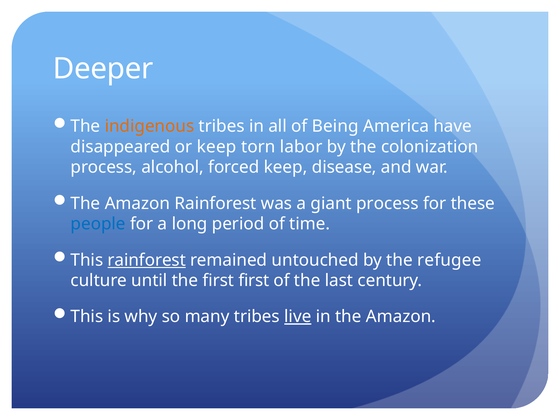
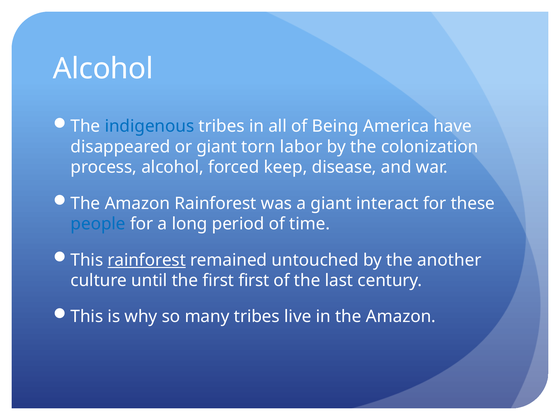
Deeper: Deeper -> Alcohol (103, 69)
indigenous colour: orange -> blue (149, 126)
or keep: keep -> giant (217, 147)
giant process: process -> interact (387, 203)
refugee: refugee -> another (449, 260)
live underline: present -> none (298, 317)
